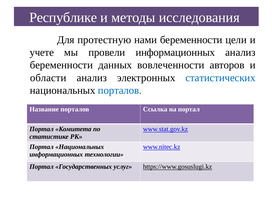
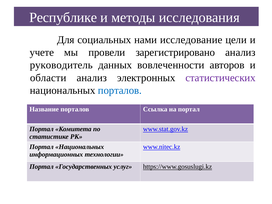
протестную: протестную -> социальных (104, 40)
нами беременности: беременности -> исследование (191, 40)
провели информационных: информационных -> зарегистрировано (175, 52)
беременности: беременности -> руководитель (61, 65)
статистических colour: blue -> purple (220, 78)
